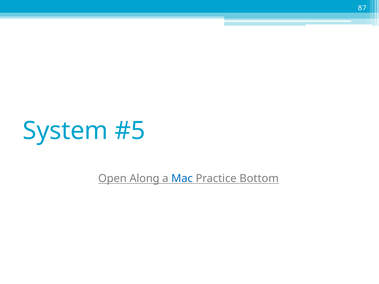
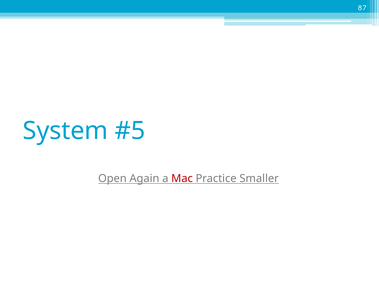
Along: Along -> Again (144, 179)
Mac colour: blue -> red (182, 179)
Bottom: Bottom -> Smaller (259, 179)
